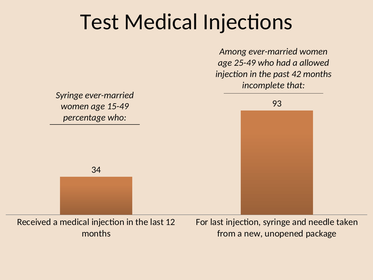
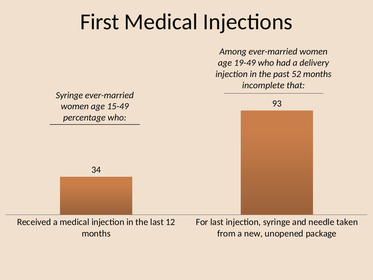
Test: Test -> First (100, 22)
25-49: 25-49 -> 19-49 (245, 63)
allowed: allowed -> delivery (314, 63)
42: 42 -> 52 (296, 74)
